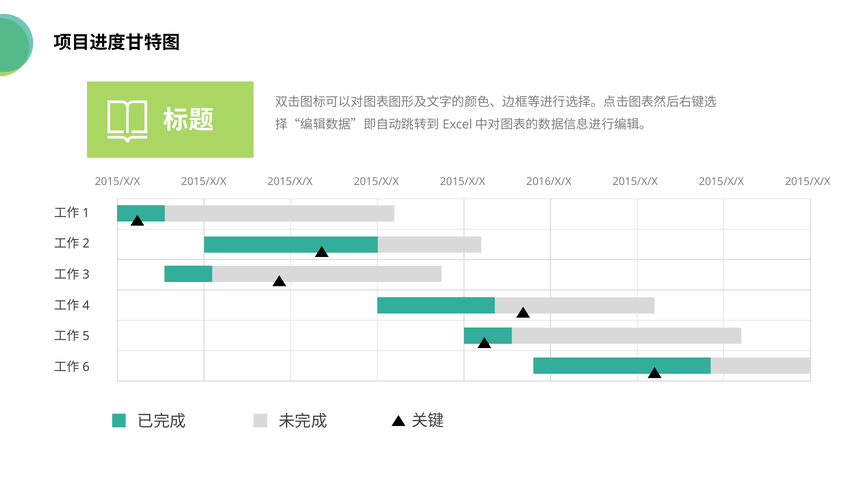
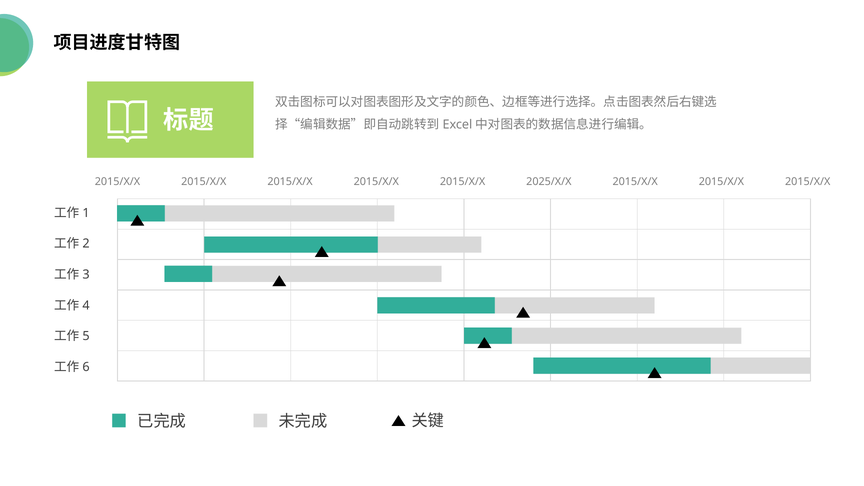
2016/X/X: 2016/X/X -> 2025/X/X (549, 182)
